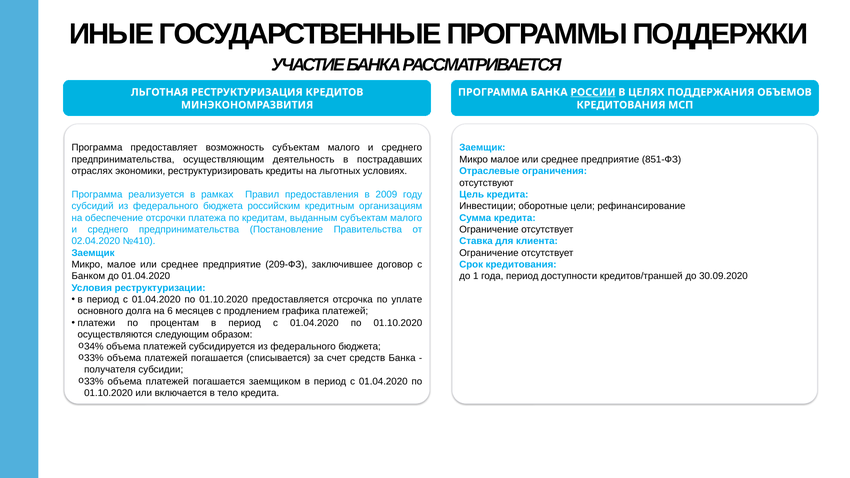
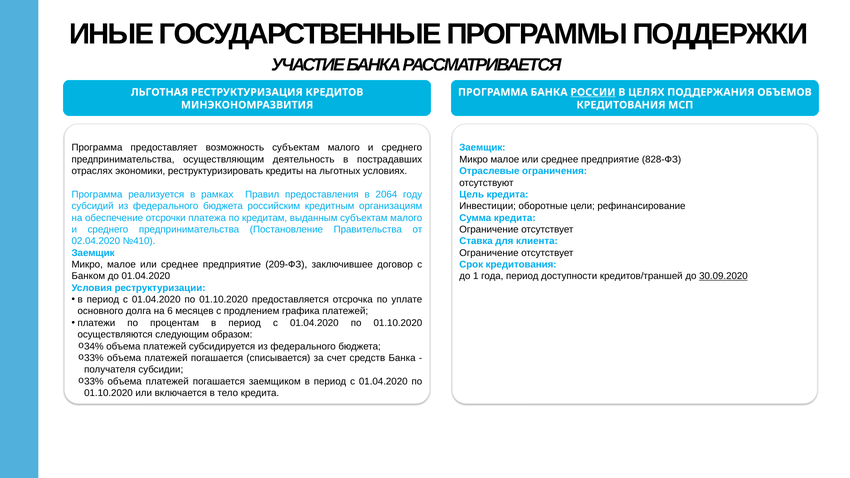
851-ФЗ: 851-ФЗ -> 828-ФЗ (662, 159)
2009: 2009 -> 2064 (386, 195)
30.09.2020 underline: none -> present (723, 276)
